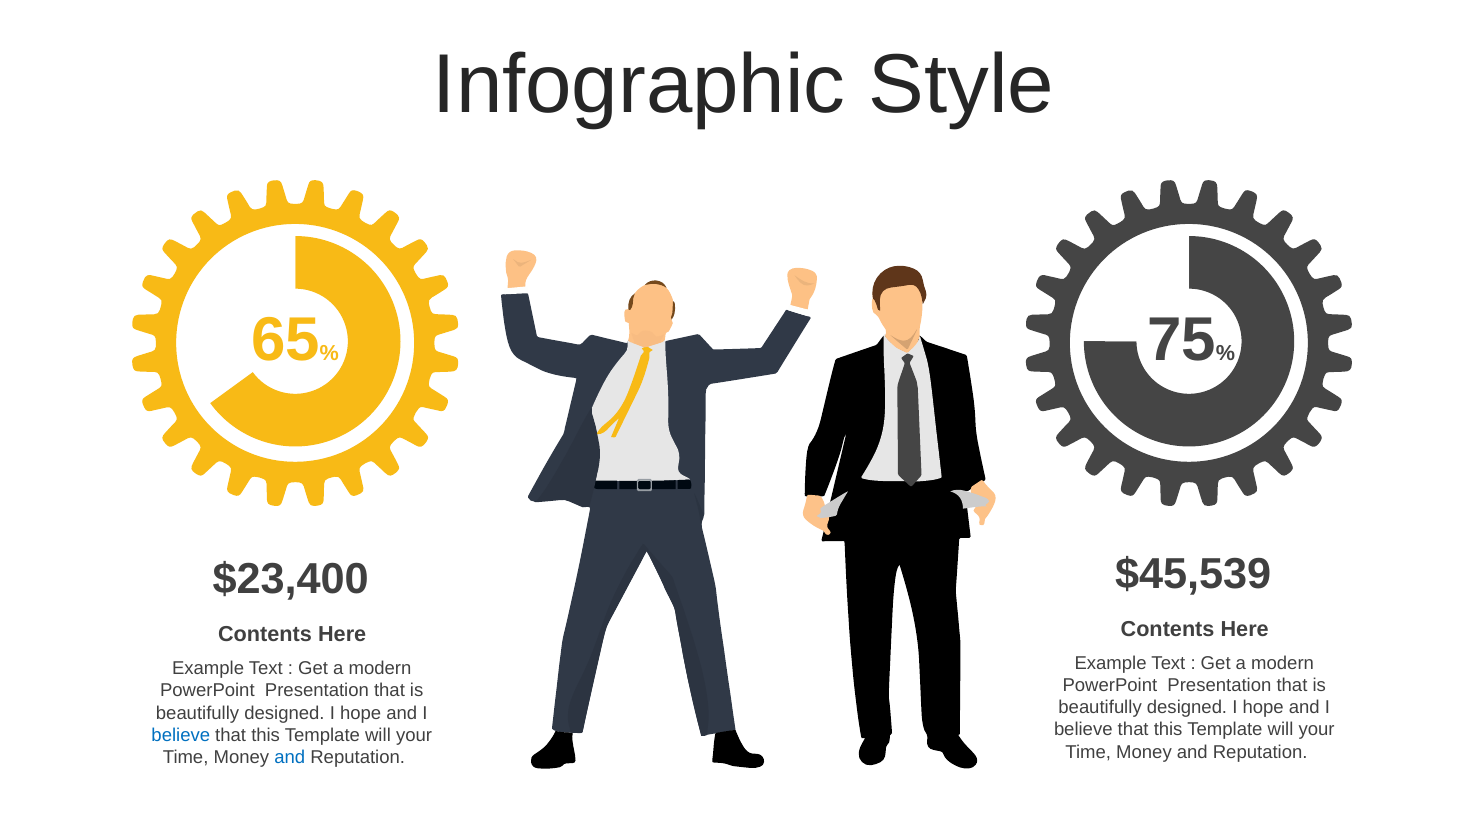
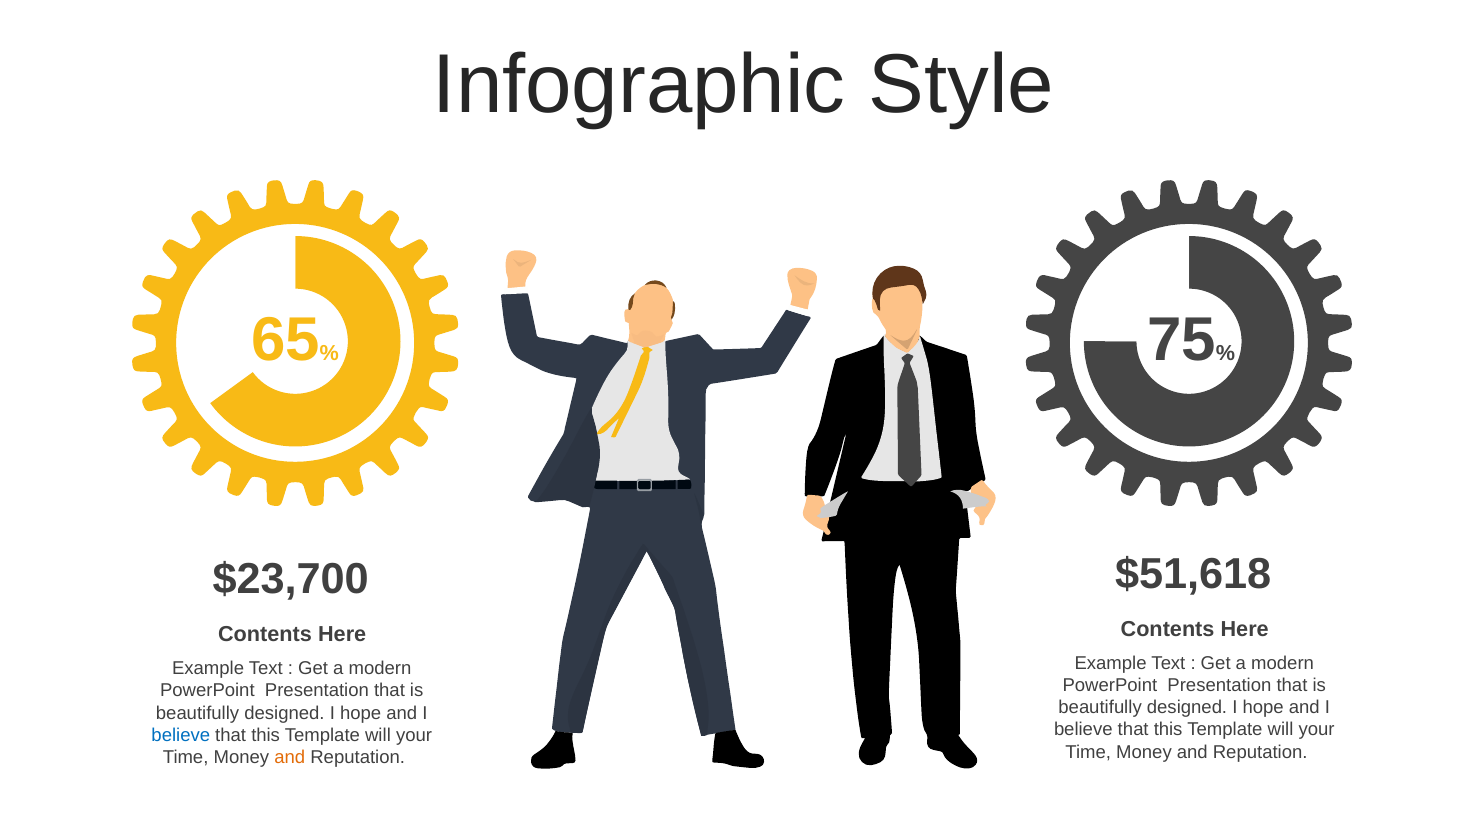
$45,539: $45,539 -> $51,618 (1193, 574)
$23,400: $23,400 -> $23,700 (291, 579)
and colour: blue -> orange (290, 757)
